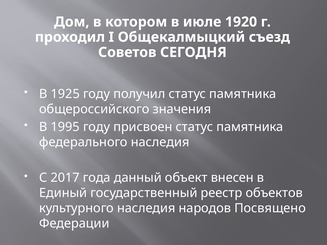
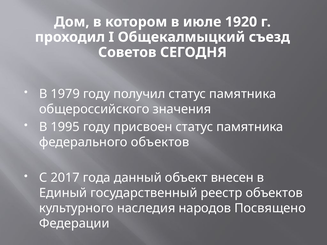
1925: 1925 -> 1979 (65, 94)
федерального наследия: наследия -> объектов (160, 142)
